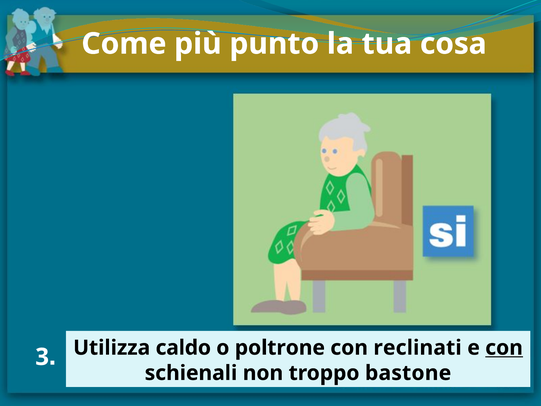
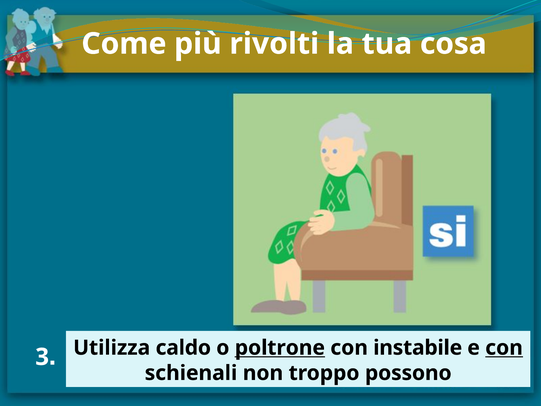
punto: punto -> rivolti (274, 44)
poltrone underline: none -> present (280, 348)
reclinati: reclinati -> instabile (418, 348)
bastone: bastone -> possono (408, 373)
